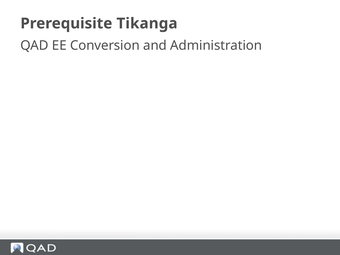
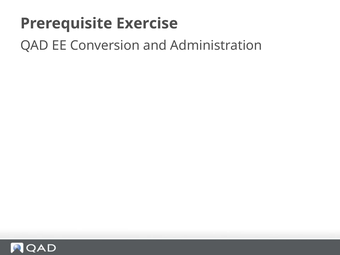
Tikanga: Tikanga -> Exercise (147, 23)
